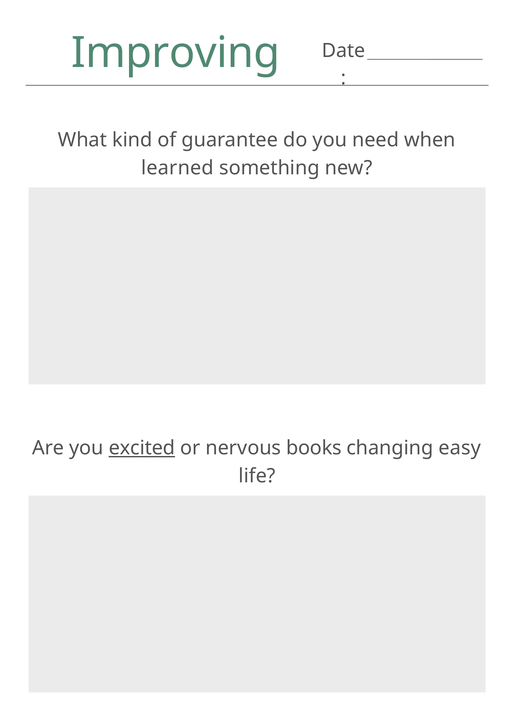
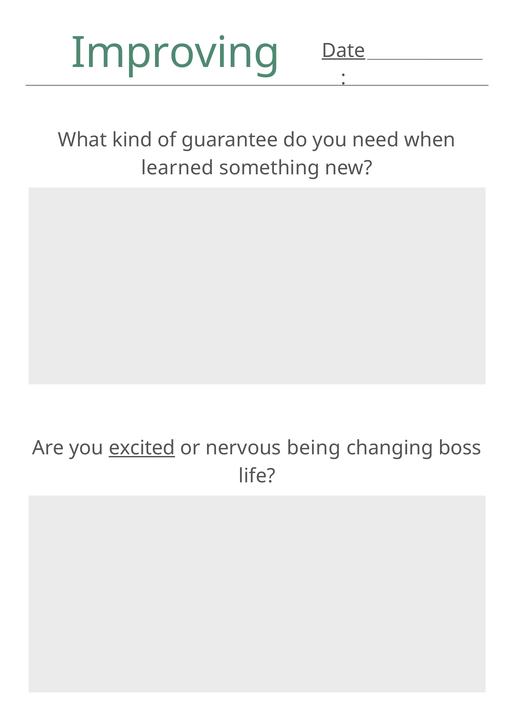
Date underline: none -> present (343, 51)
books: books -> being (314, 448)
easy: easy -> boss (460, 448)
